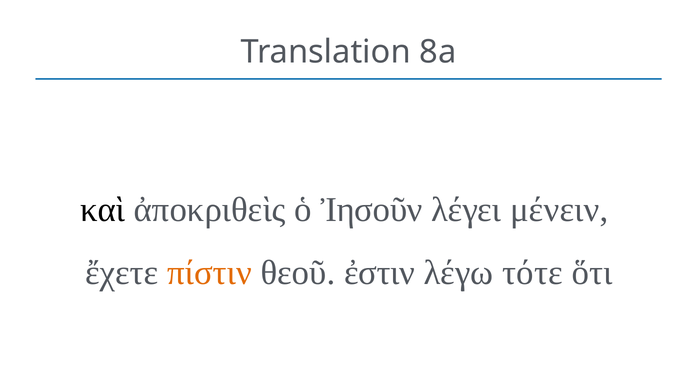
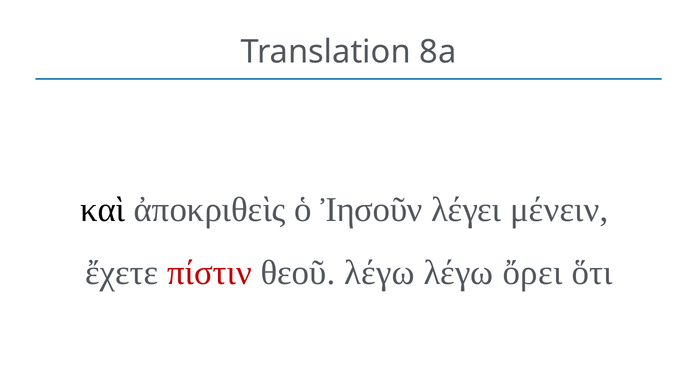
πίστιν colour: orange -> red (210, 273)
θεοῦ ἐστιν: ἐστιν -> λέγω (379, 273)
τότε: τότε -> ὄρει (532, 273)
